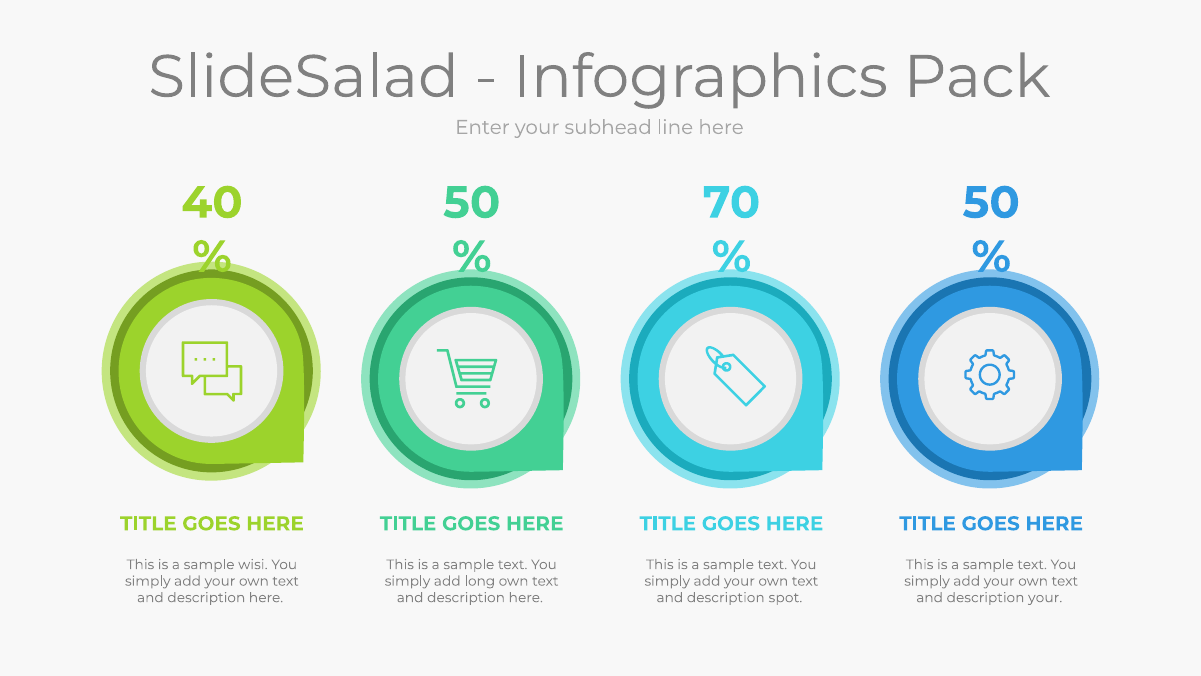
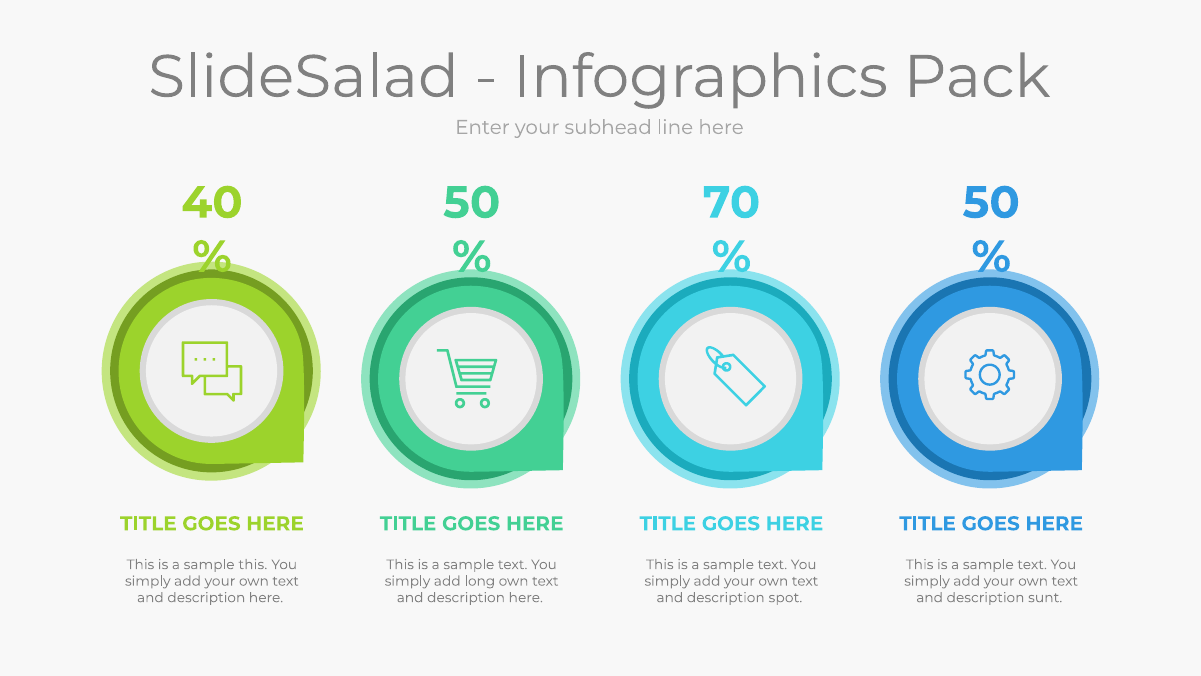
sample wisi: wisi -> this (253, 564)
description your: your -> sunt (1045, 597)
